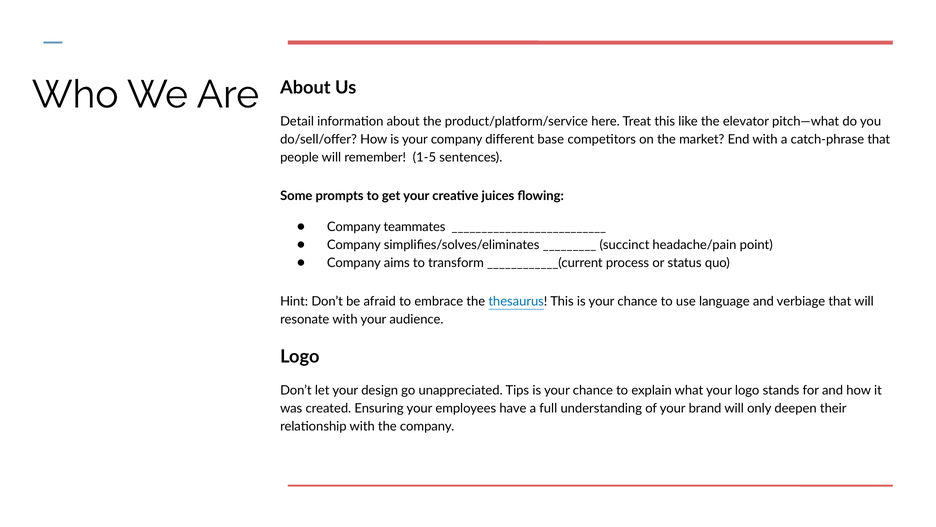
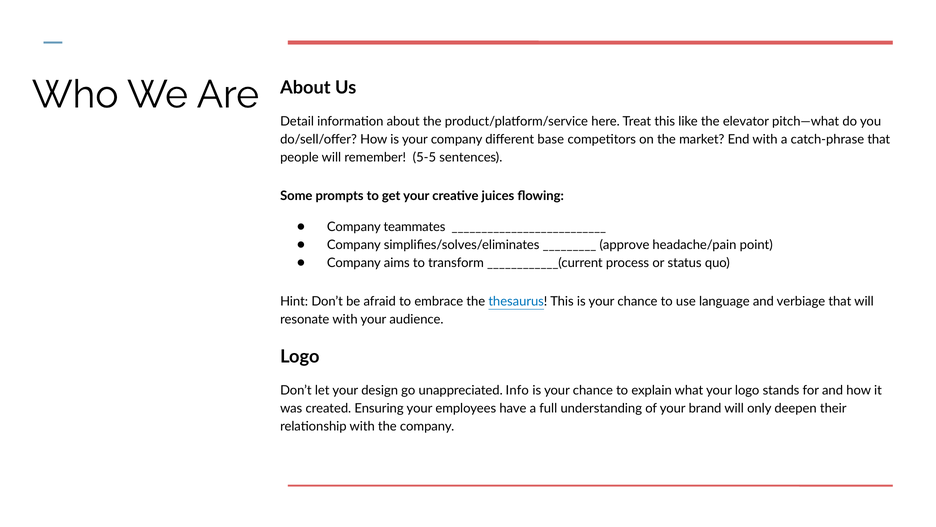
1-5: 1-5 -> 5-5 (424, 157)
succinct: succinct -> approve (624, 245)
Tips: Tips -> Info (517, 390)
